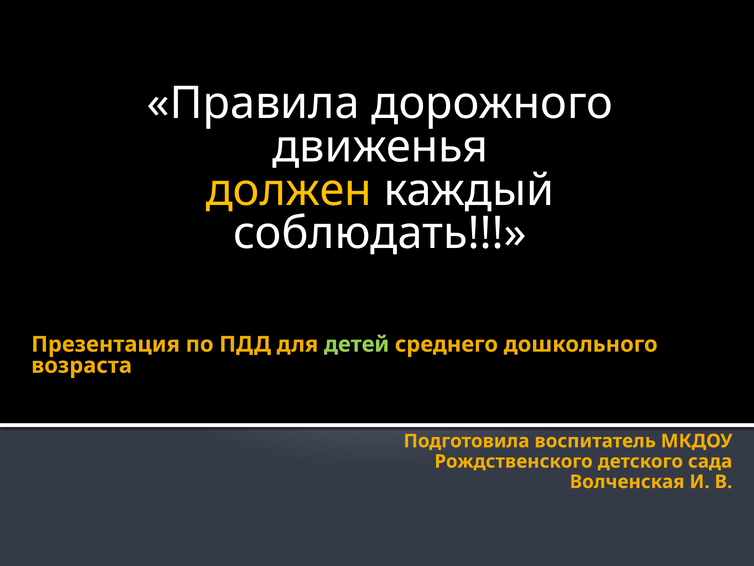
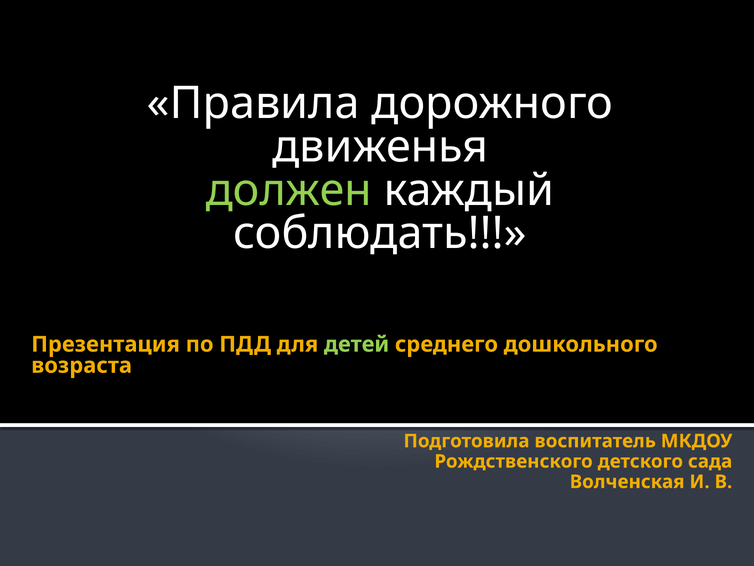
должен colour: yellow -> light green (289, 190)
